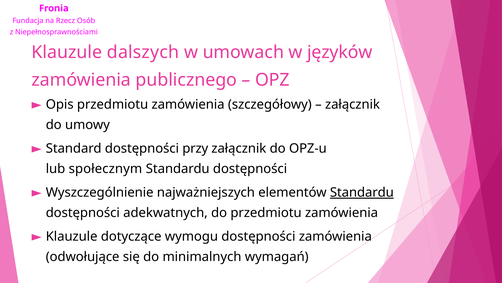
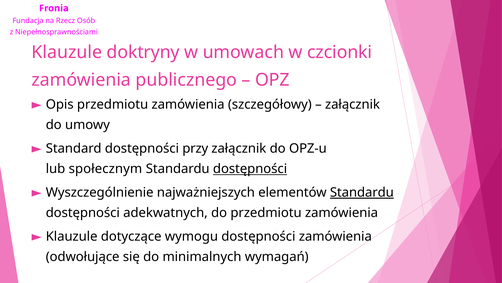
dalszych: dalszych -> doktryny (143, 52)
języków: języków -> czcionki (340, 52)
dostępności underline: none -> present (250, 169)
